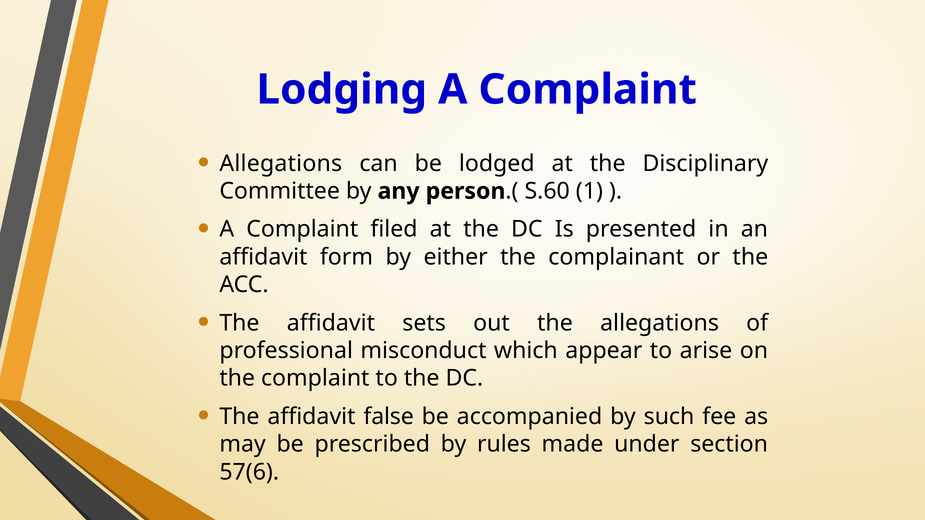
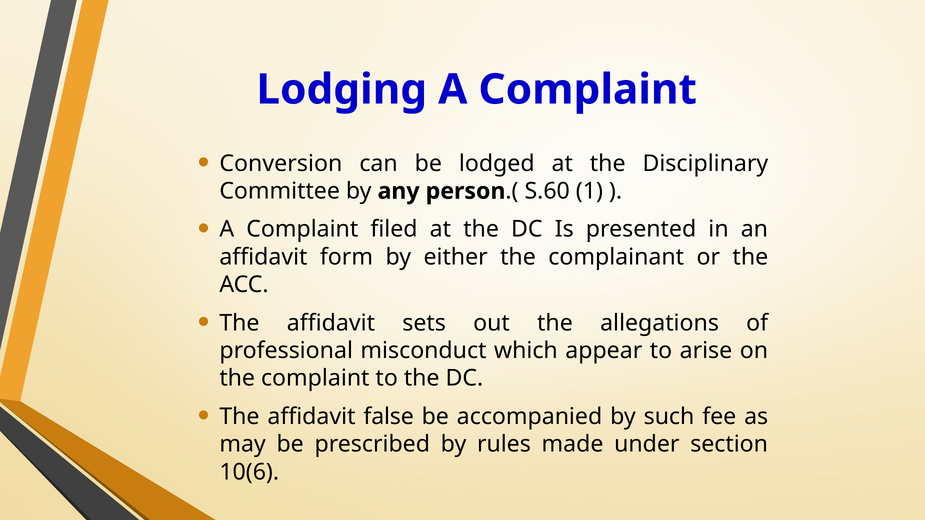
Allegations: Allegations -> Conversion (281, 164)
57(6: 57(6 -> 10(6 (249, 472)
